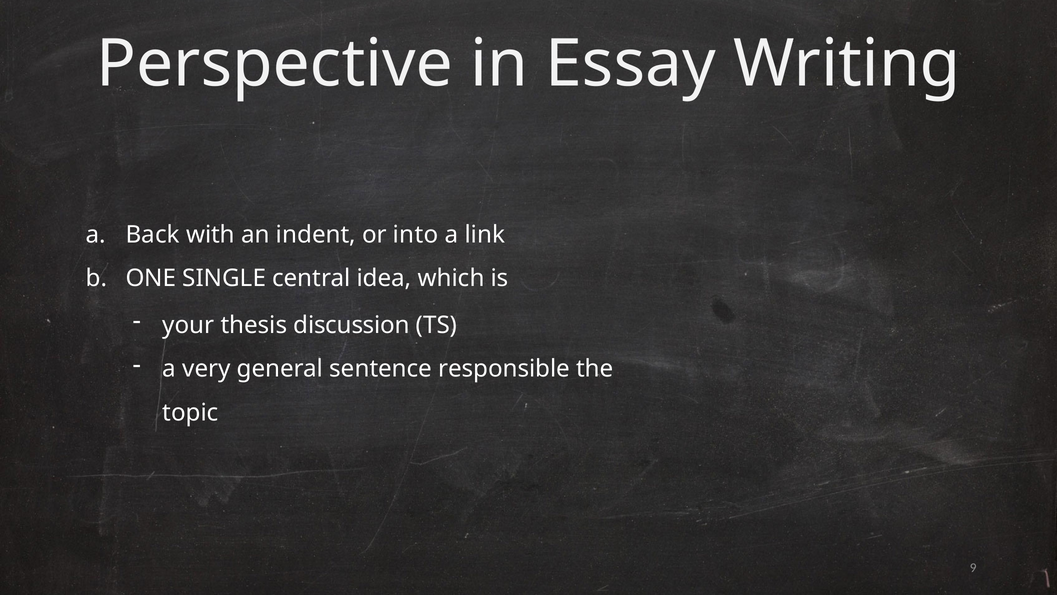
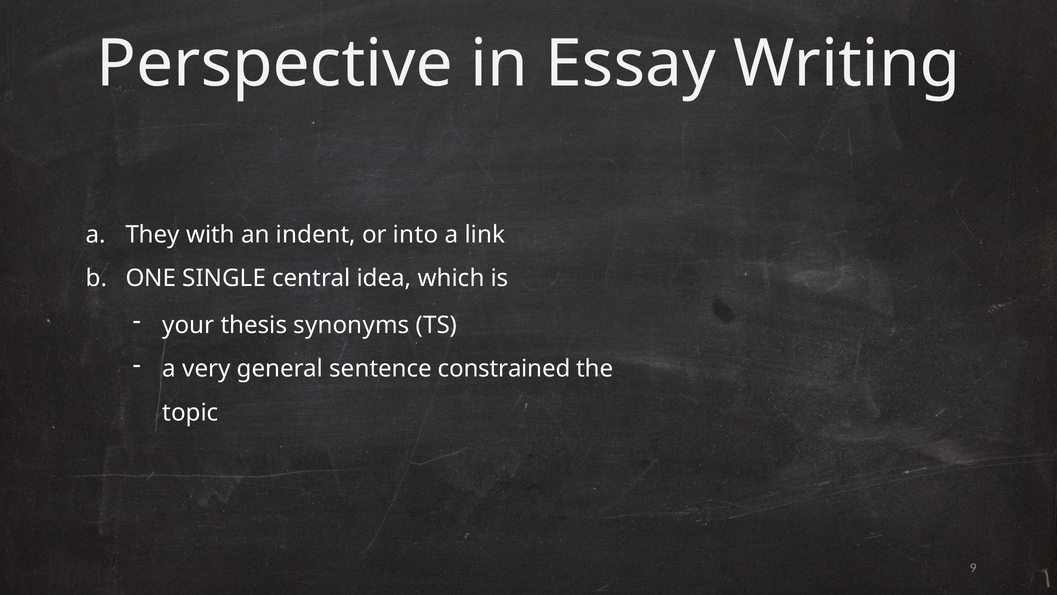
Back: Back -> They (153, 235)
discussion: discussion -> synonyms (351, 325)
responsible: responsible -> constrained (504, 369)
